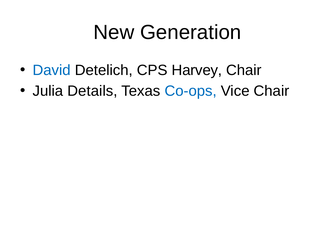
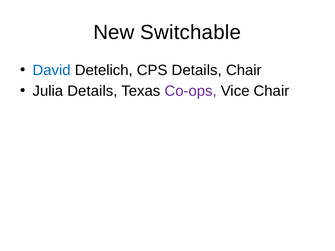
Generation: Generation -> Switchable (191, 32)
CPS Harvey: Harvey -> Details (197, 70)
Co-ops colour: blue -> purple (191, 91)
